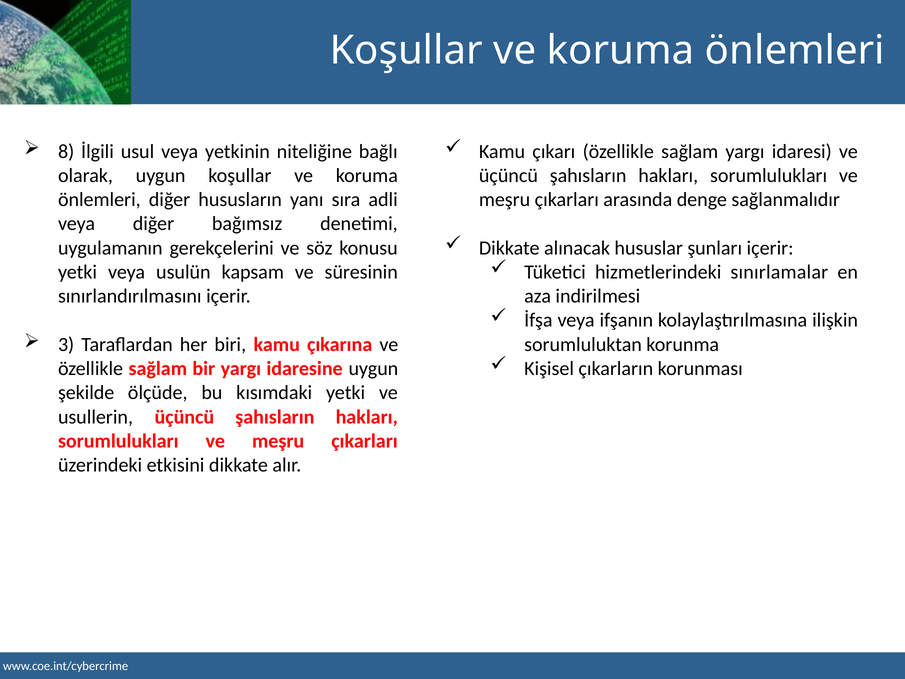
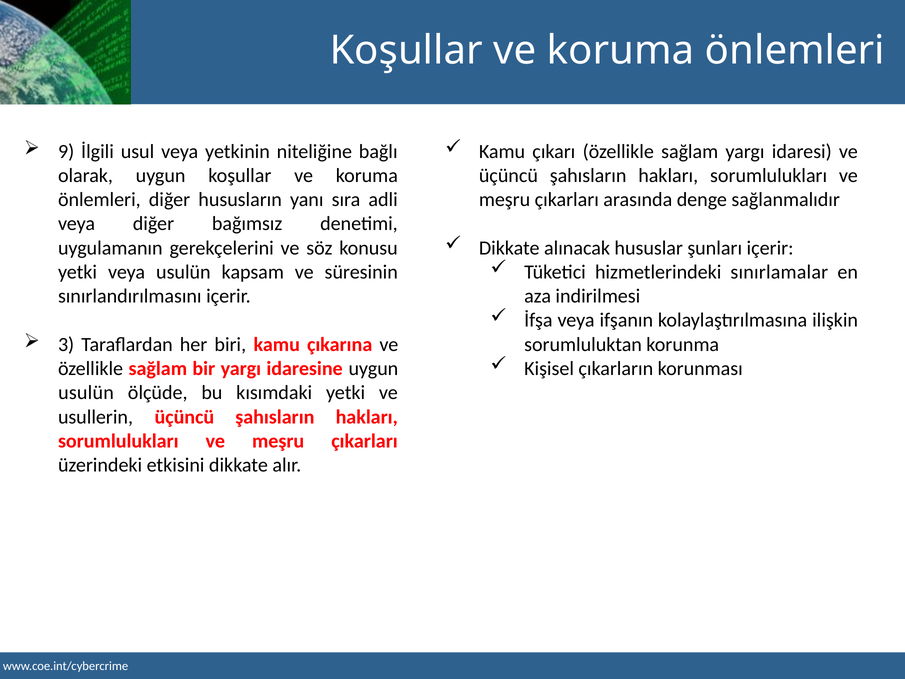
8: 8 -> 9 (66, 151)
şekilde: şekilde -> usulün (86, 393)
